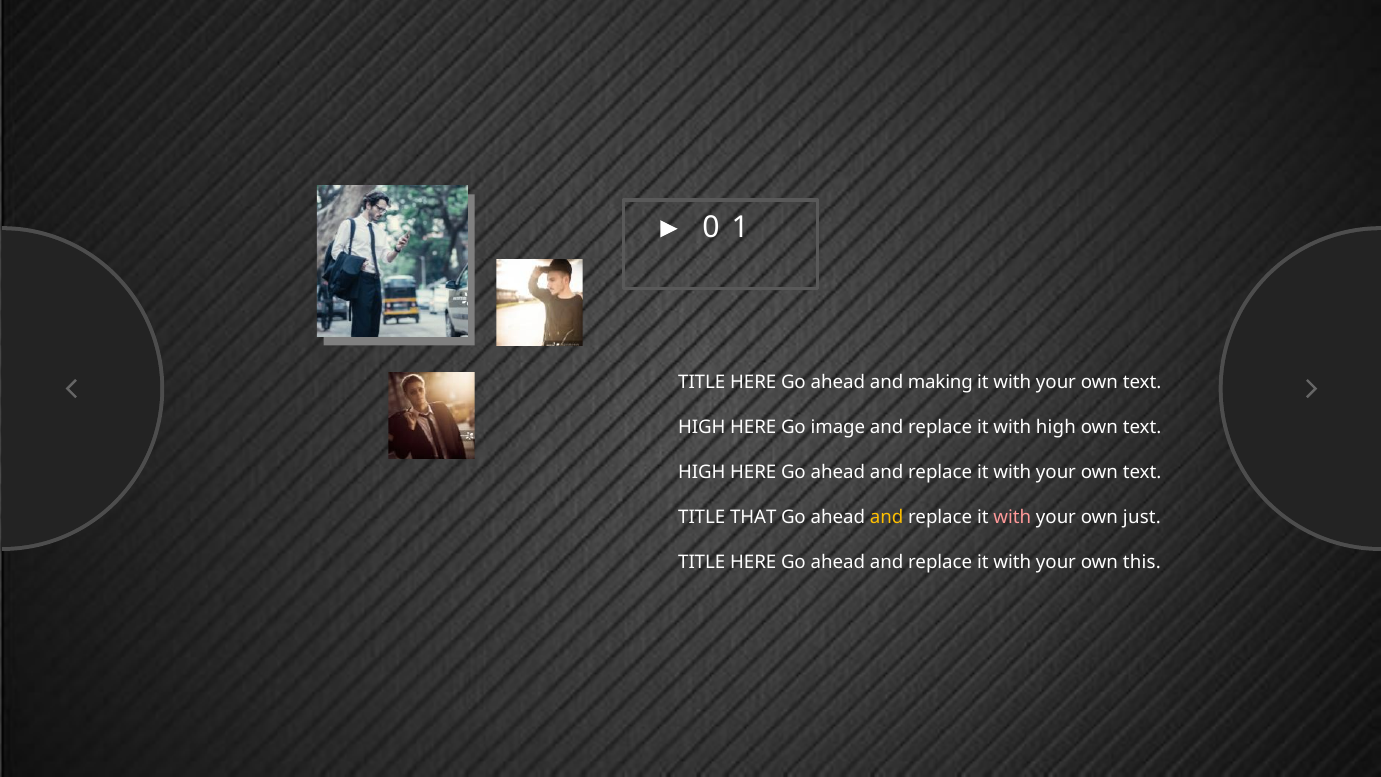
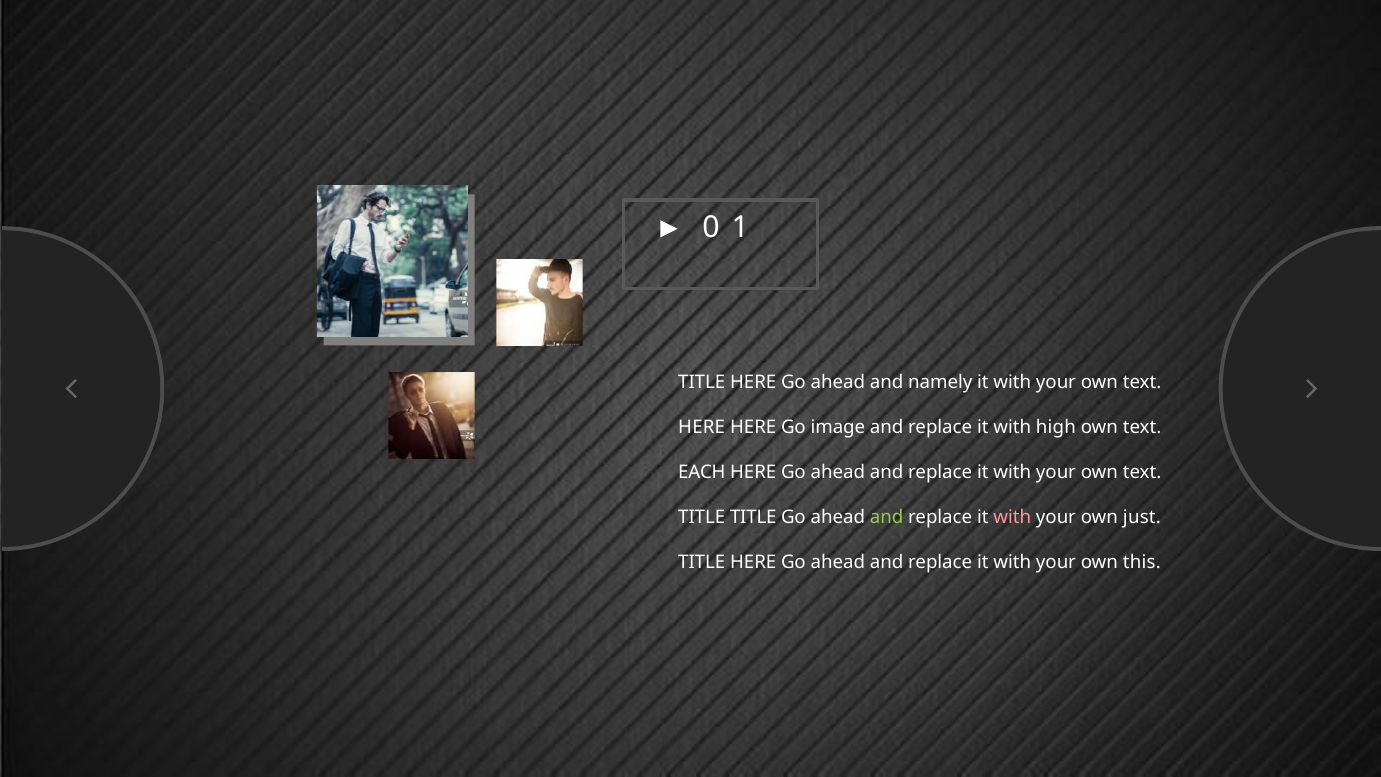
making: making -> namely (940, 382)
HIGH: HIGH -> HERE (702, 427)
HIGH: HIGH -> EACH (702, 472)
TITLE THAT: THAT -> TITLE (753, 517)
and colour: yellow -> light green (887, 517)
